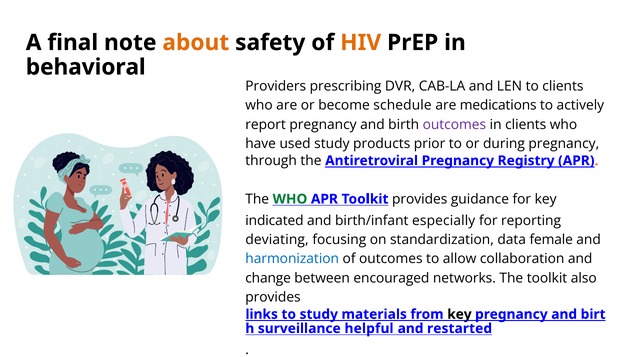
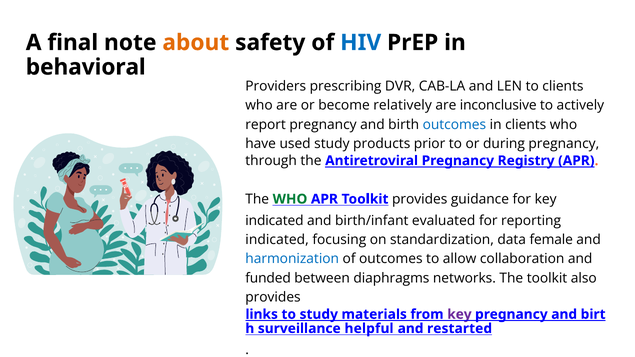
HIV colour: orange -> blue (361, 43)
schedule: schedule -> relatively (403, 105)
medications: medications -> inconclusive (498, 105)
outcomes colour: purple -> blue (454, 125)
especially: especially -> evaluated (444, 221)
deviating: deviating -> indicated (277, 240)
change: change -> funded (268, 278)
encouraged: encouraged -> diaphragms (391, 278)
key colour: black -> purple (459, 314)
